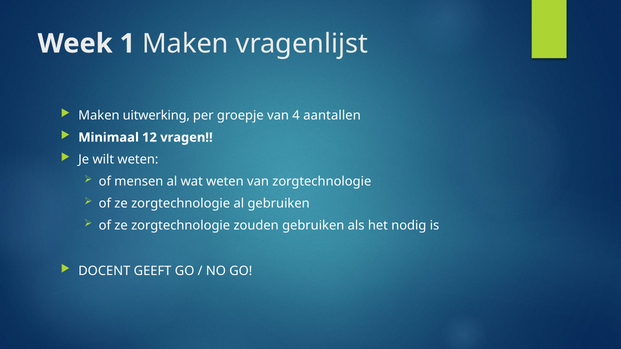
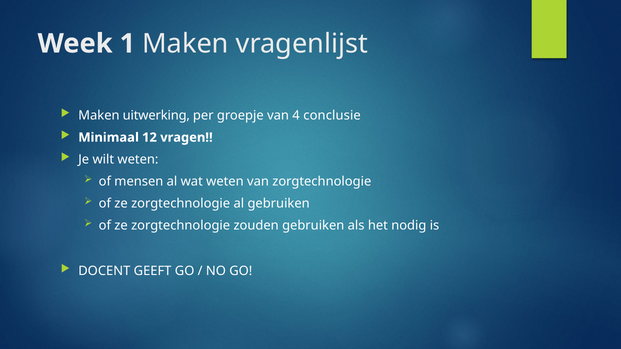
aantallen: aantallen -> conclusie (332, 116)
